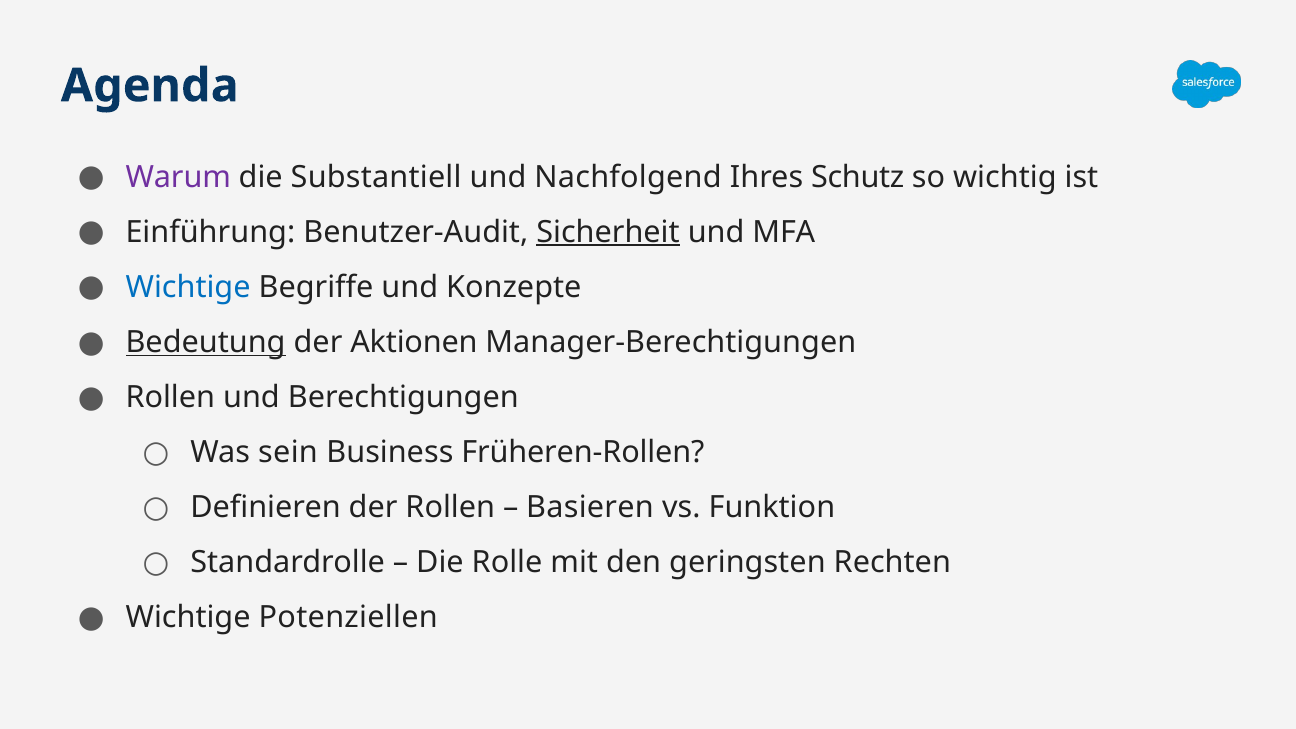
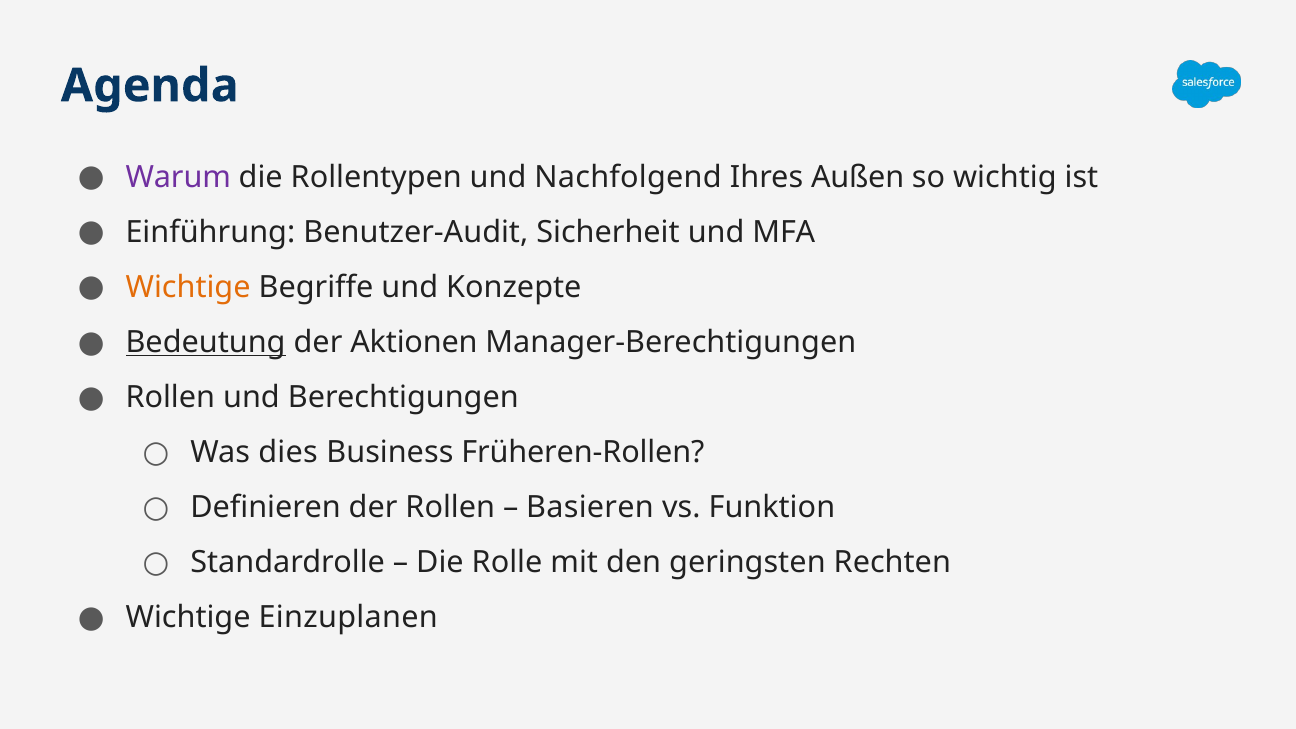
Substantiell: Substantiell -> Rollentypen (376, 177)
Schutz: Schutz -> Außen (858, 177)
Sicherheit underline: present -> none (608, 232)
Wichtige colour: blue -> orange (188, 287)
sein: sein -> dies (288, 452)
Potenziellen: Potenziellen -> Einzuplanen (348, 618)
